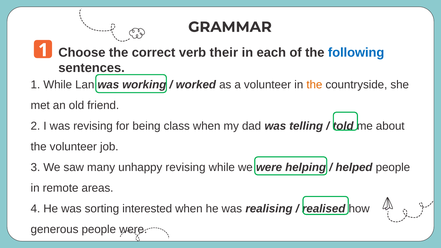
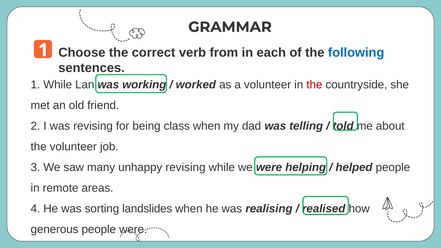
their: their -> from (224, 53)
the colour: orange -> red (314, 85)
interested: interested -> landslides (147, 209)
